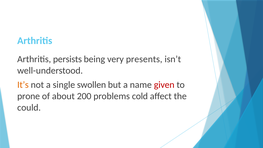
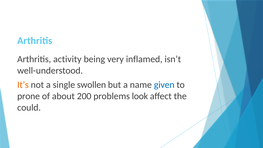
persists: persists -> activity (67, 59)
presents: presents -> inflamed (144, 59)
given colour: red -> blue (164, 85)
cold: cold -> look (140, 96)
